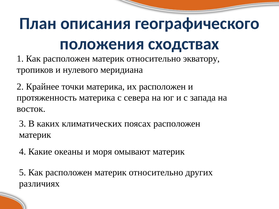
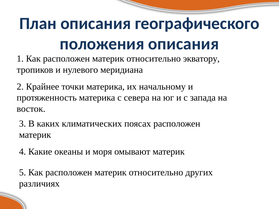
положения сходствах: сходствах -> описания (184, 44)
их расположен: расположен -> начальному (162, 87)
